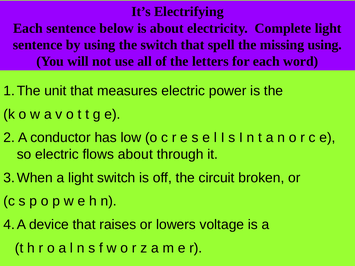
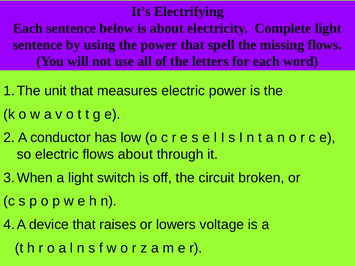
the switch: switch -> power (159, 45)
missing using: using -> flows (325, 45)
